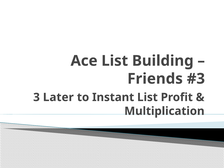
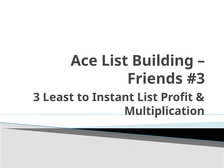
Later: Later -> Least (58, 97)
